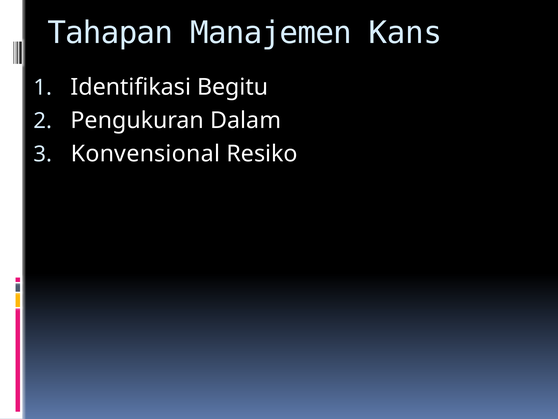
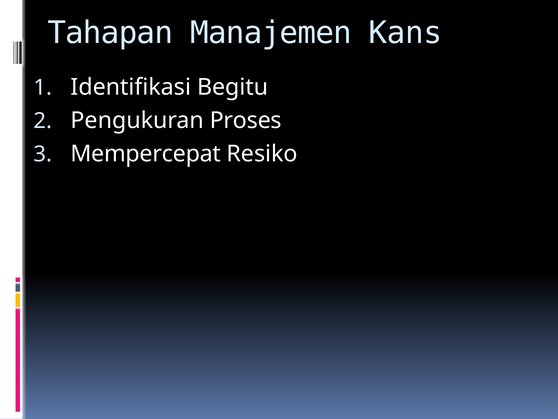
Dalam: Dalam -> Proses (246, 120)
Konvensional: Konvensional -> Mempercepat (146, 154)
